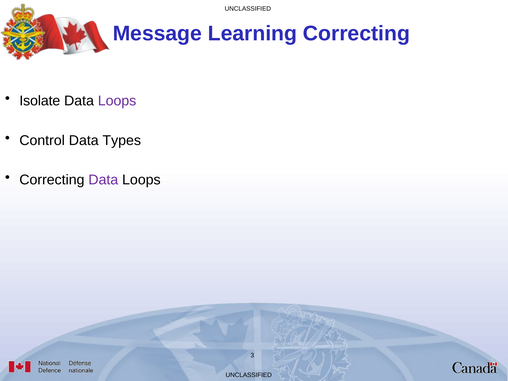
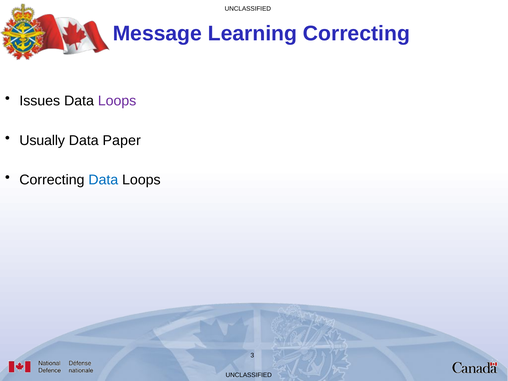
Isolate: Isolate -> Issues (40, 101)
Control: Control -> Usually (42, 140)
Types: Types -> Paper (122, 140)
Data colour: purple -> blue (103, 180)
